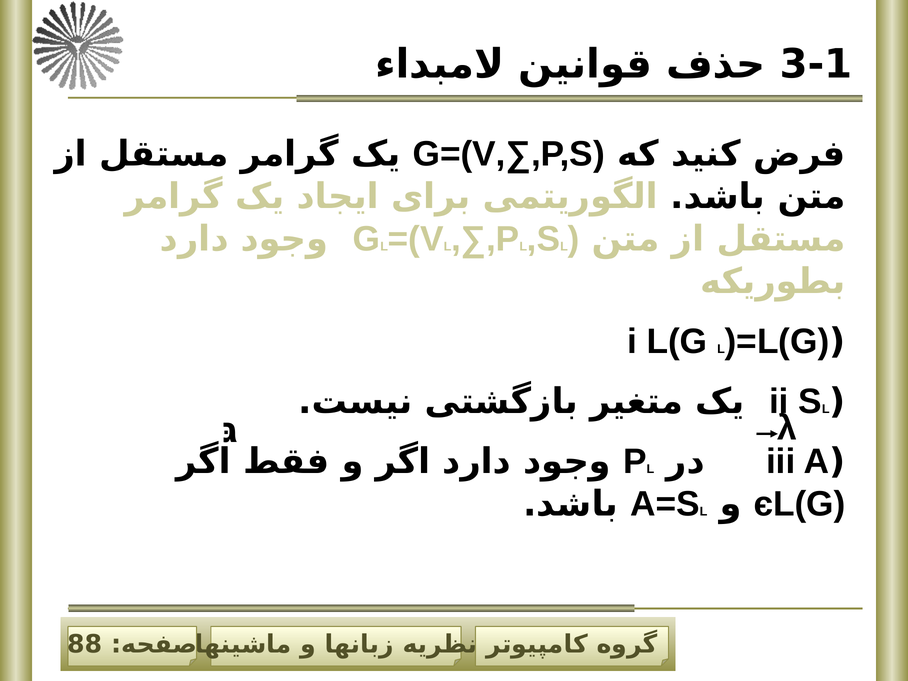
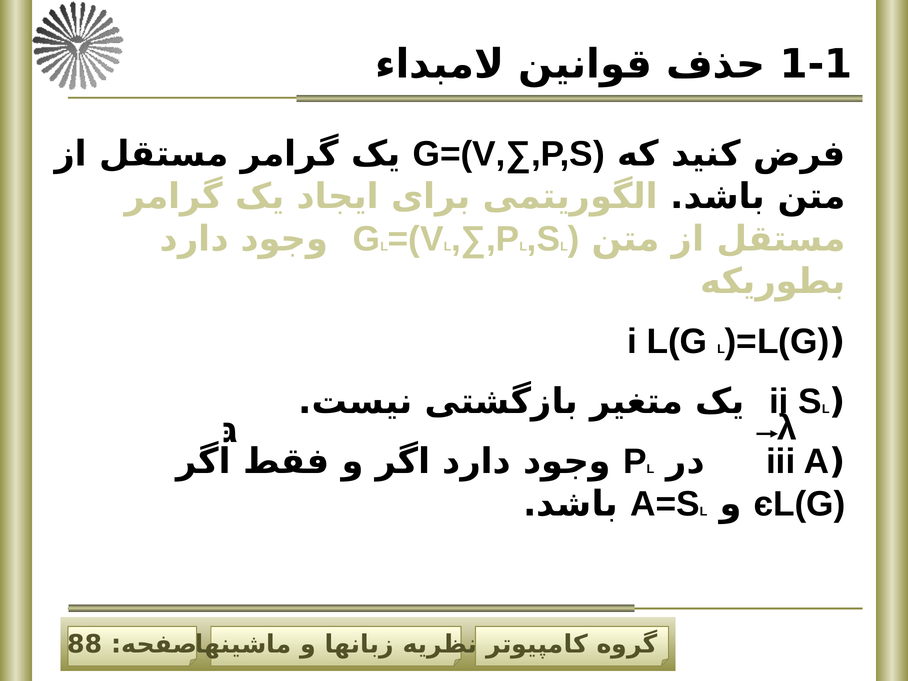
3-1: 3-1 -> 1-1 (816, 64)
